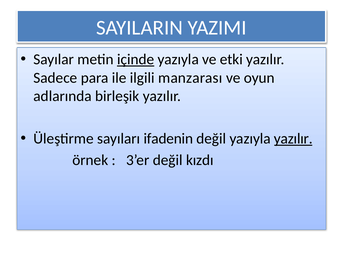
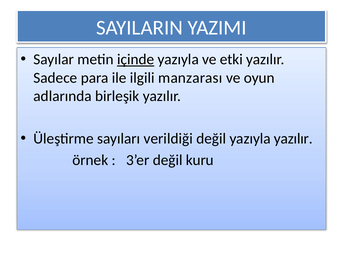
ifadenin: ifadenin -> verildiği (168, 139)
yazılır underline: present -> none (293, 139)
kızdı: kızdı -> kuru (200, 160)
